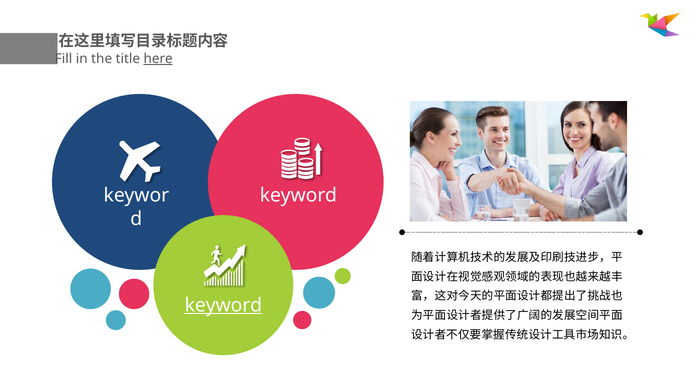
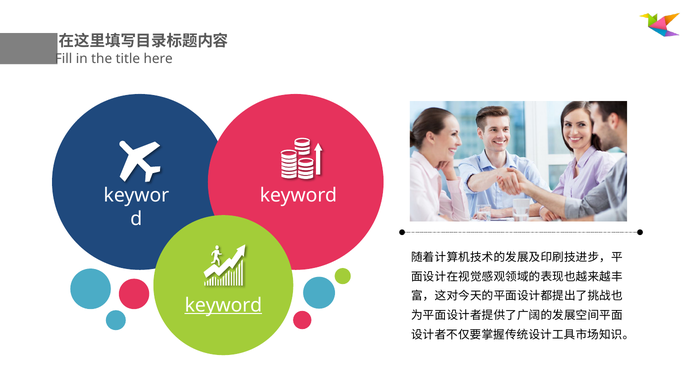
here underline: present -> none (158, 59)
